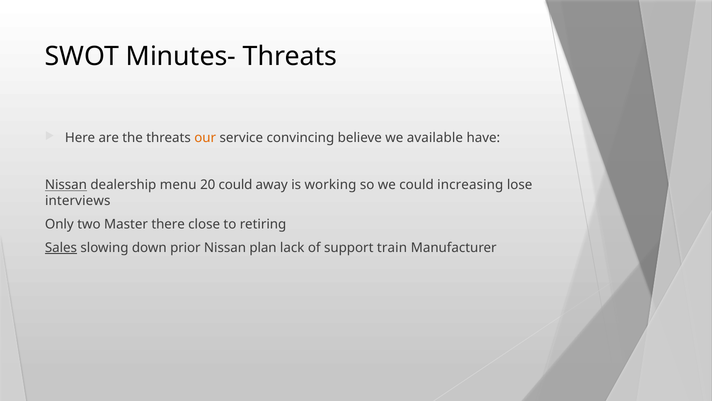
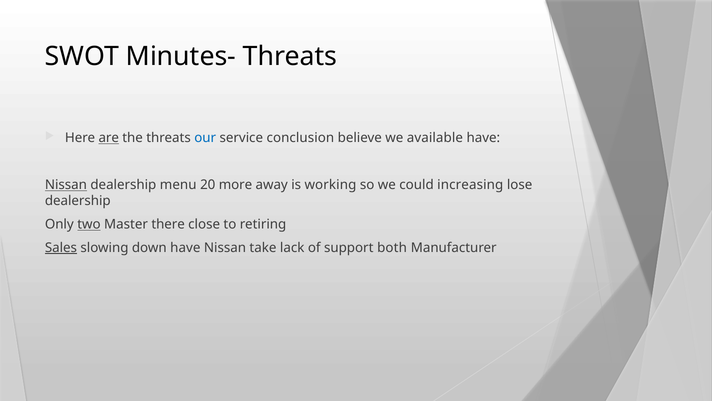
are underline: none -> present (109, 138)
our colour: orange -> blue (205, 138)
convincing: convincing -> conclusion (300, 138)
20 could: could -> more (235, 185)
interviews: interviews -> dealership (78, 201)
two underline: none -> present (89, 224)
down prior: prior -> have (185, 248)
plan: plan -> take (263, 248)
train: train -> both (392, 248)
